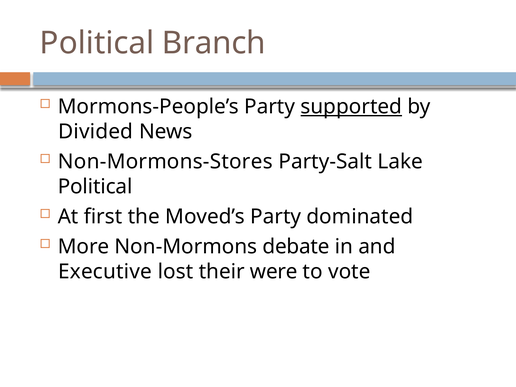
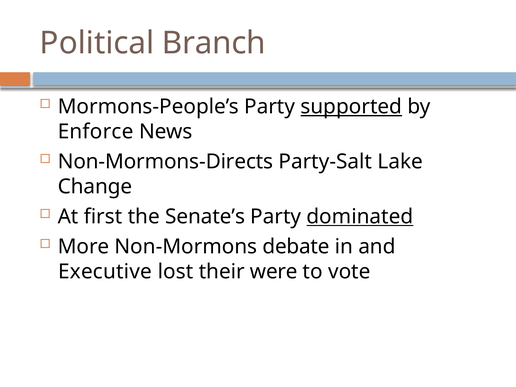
Divided: Divided -> Enforce (96, 132)
Non-Mormons-Stores: Non-Mormons-Stores -> Non-Mormons-Directs (165, 162)
Political: Political -> Change (95, 187)
Moved’s: Moved’s -> Senate’s (205, 217)
dominated underline: none -> present (360, 217)
